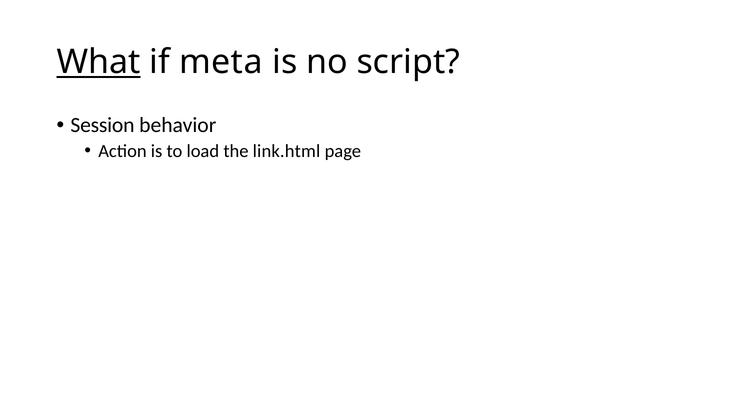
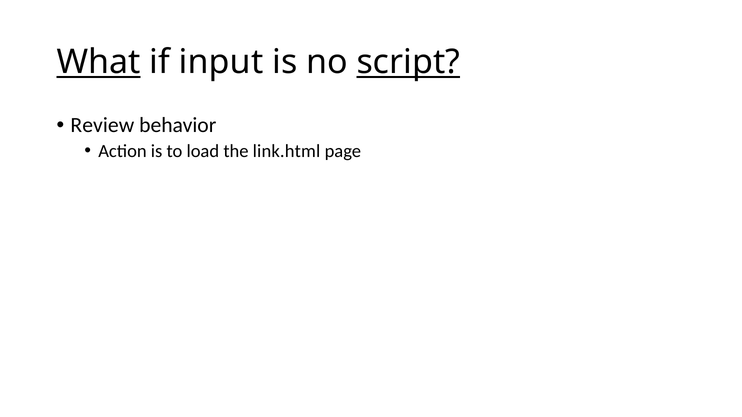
meta: meta -> input (221, 62)
script underline: none -> present (408, 62)
Session: Session -> Review (102, 125)
